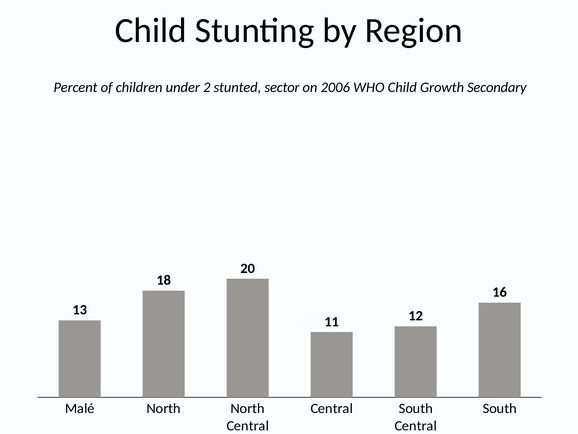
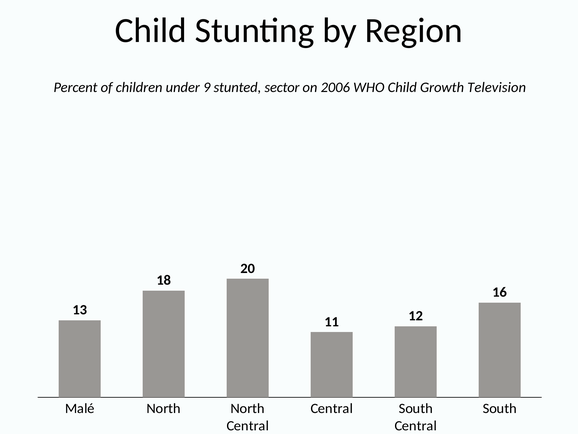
2: 2 -> 9 (207, 87)
Secondary: Secondary -> Television (497, 87)
